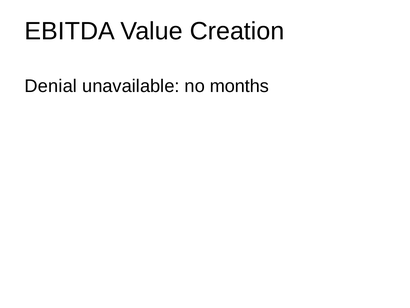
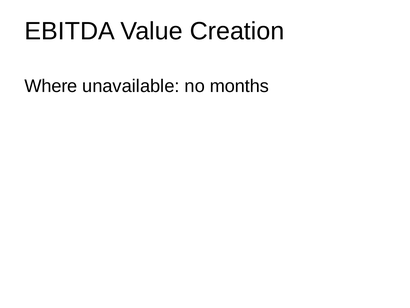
Denial: Denial -> Where (51, 86)
